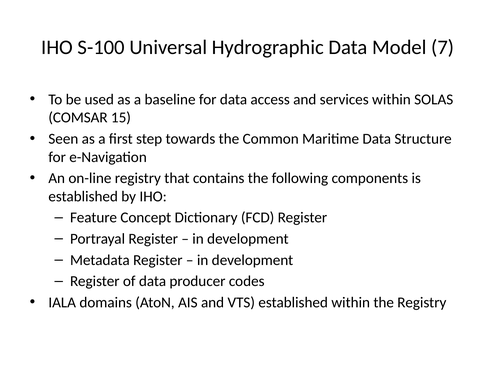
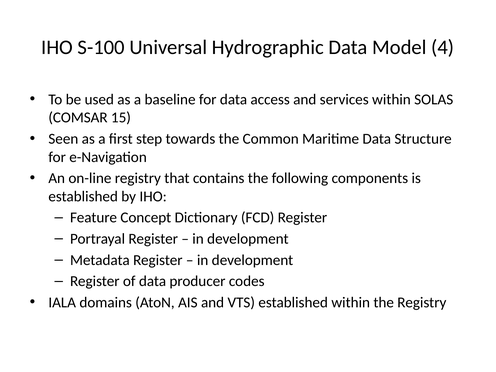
7: 7 -> 4 (443, 47)
